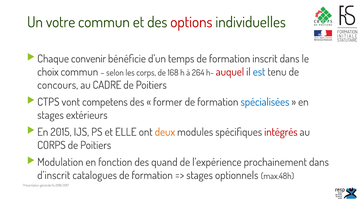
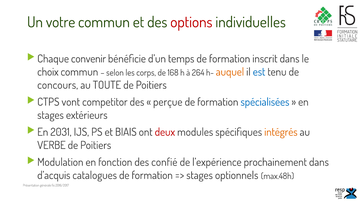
auquel colour: red -> orange (230, 72)
CADRE: CADRE -> TOUTE (107, 85)
competens: competens -> competitor (105, 102)
former: former -> perçue (168, 102)
2015: 2015 -> 2031 (61, 132)
ELLE: ELLE -> BIAIS (126, 132)
deux colour: orange -> red (165, 132)
intégrés colour: red -> orange (281, 132)
CORPS: CORPS -> VERBE (51, 145)
quand: quand -> confié (164, 162)
d’inscrit: d’inscrit -> d’acquis (54, 176)
